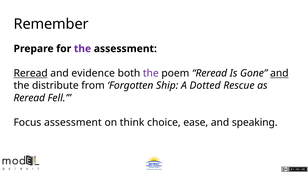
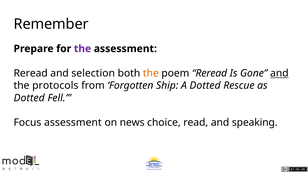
Reread underline: present -> none (31, 73)
evidence: evidence -> selection (93, 73)
the colour: purple -> orange (151, 73)
distribute: distribute -> protocols (55, 86)
Reread: Reread -> Dotted (29, 98)
think: think -> news (132, 123)
ease: ease -> read (196, 123)
